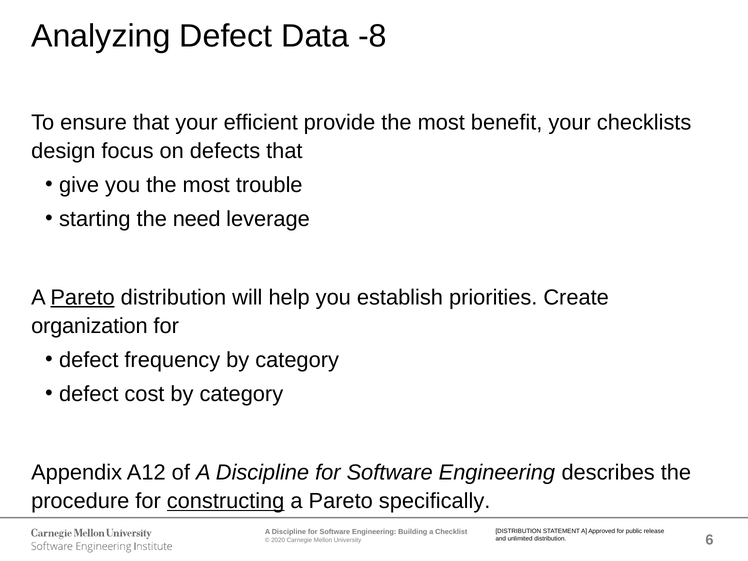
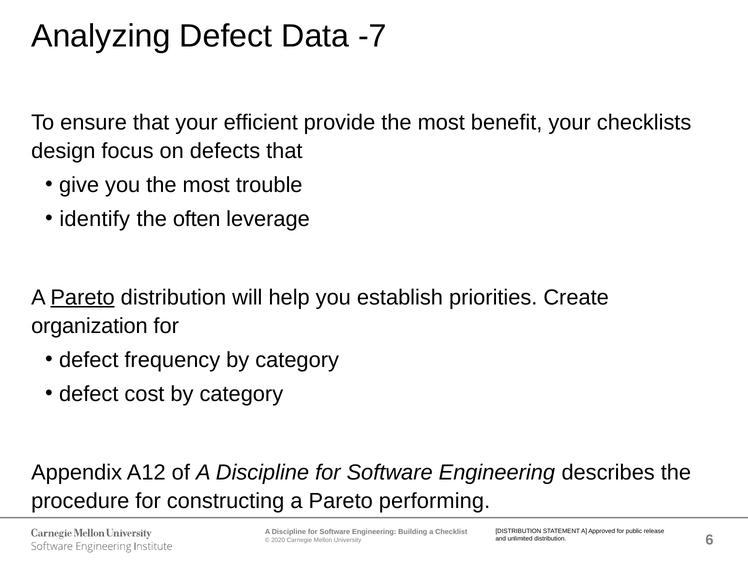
-8: -8 -> -7 (372, 36)
starting: starting -> identify (95, 219)
need: need -> often (197, 219)
constructing underline: present -> none (226, 501)
specifically: specifically -> performing (435, 501)
